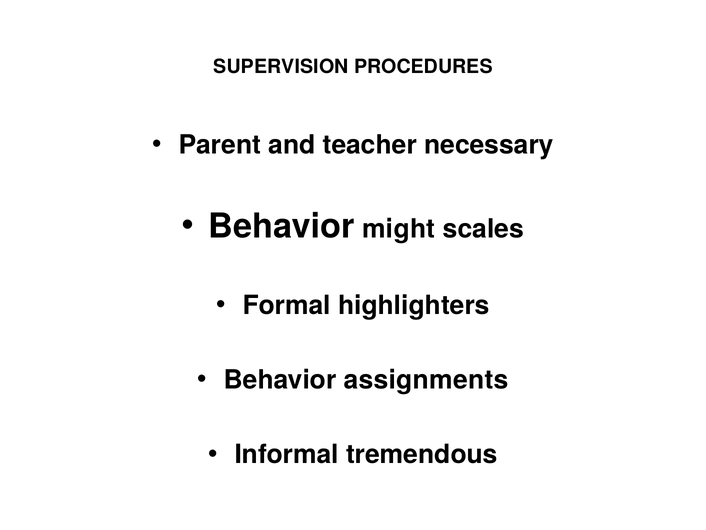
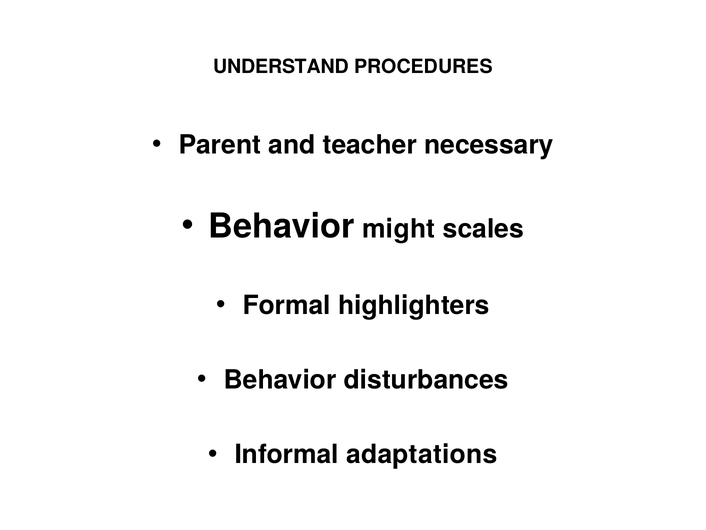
SUPERVISION: SUPERVISION -> UNDERSTAND (281, 67)
assignments: assignments -> disturbances (426, 380)
tremendous: tremendous -> adaptations (422, 454)
